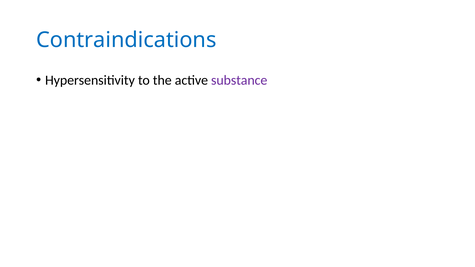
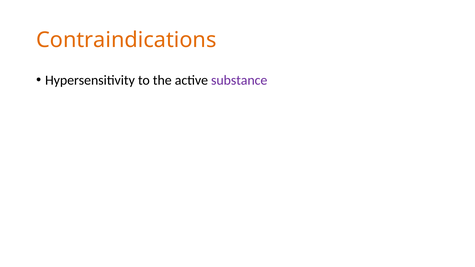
Contraindications colour: blue -> orange (126, 40)
